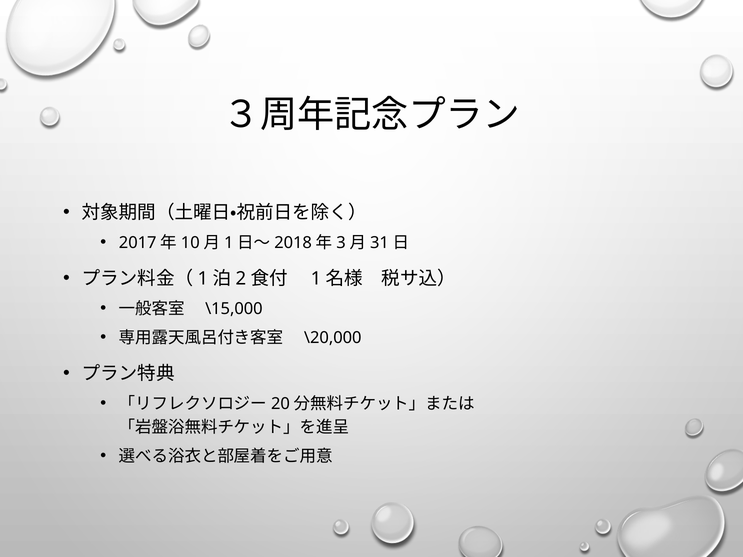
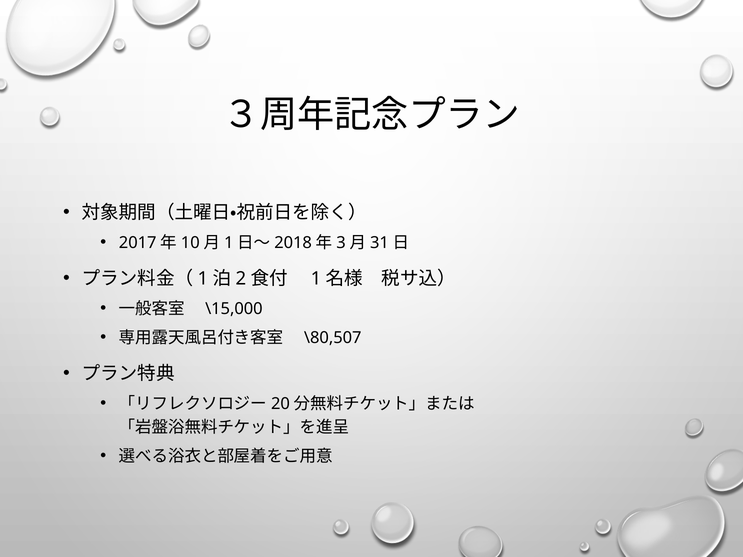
\20,000: \20,000 -> \80,507 (333, 338)
